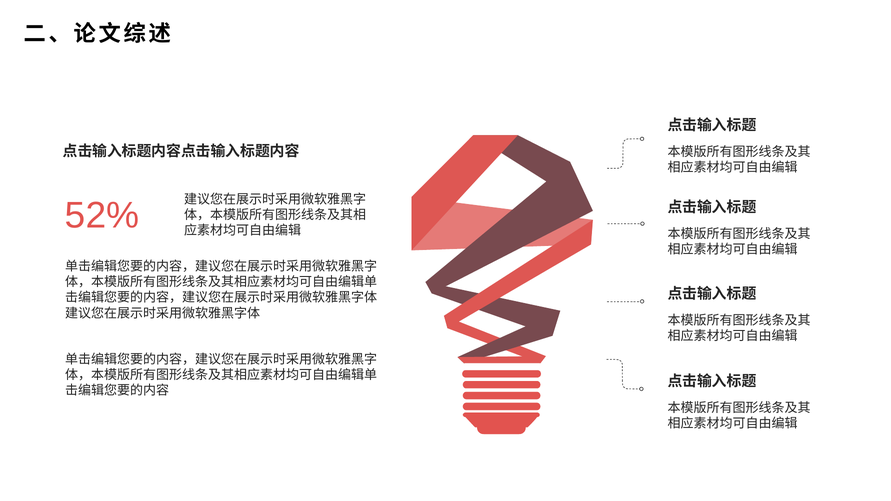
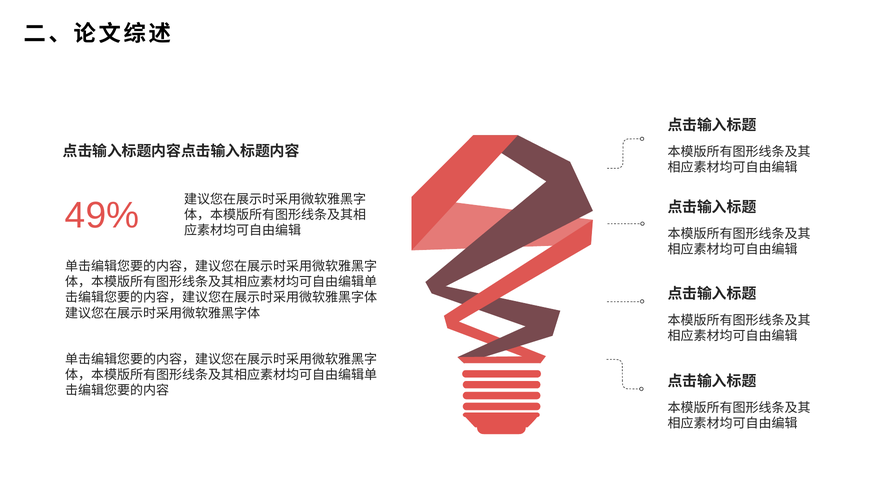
52%: 52% -> 49% (102, 215)
